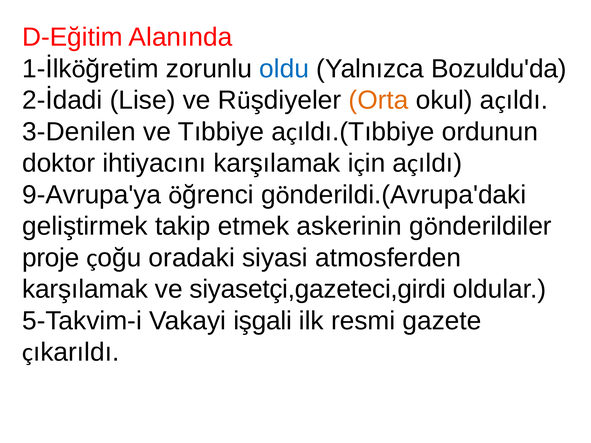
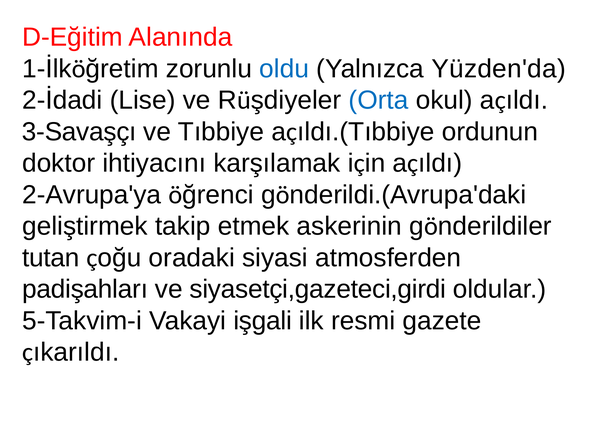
Bozuldu'da: Bozuldu'da -> Yüzden'da (499, 69)
Orta colour: orange -> blue (378, 100)
3-Denilen: 3-Denilen -> 3-Savaşçı (79, 132)
9-Avrupa'ya: 9-Avrupa'ya -> 2-Avrupa'ya (92, 195)
proje: proje -> tutan (51, 258)
karşılamak: karşılamak -> padişahları (85, 289)
